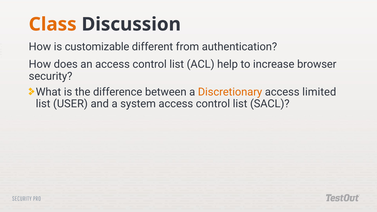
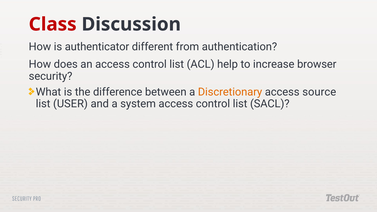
Class colour: orange -> red (53, 24)
customizable: customizable -> authenticator (97, 47)
limited: limited -> source (319, 92)
